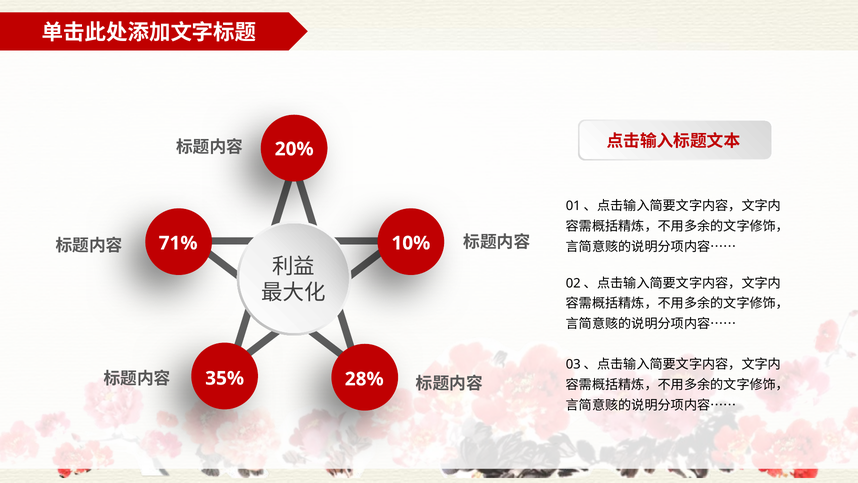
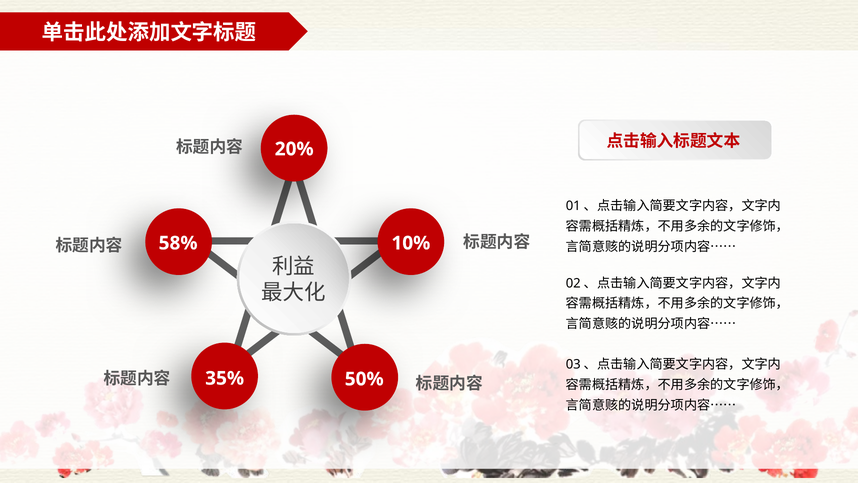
71%: 71% -> 58% (178, 243)
28%: 28% -> 50% (364, 379)
